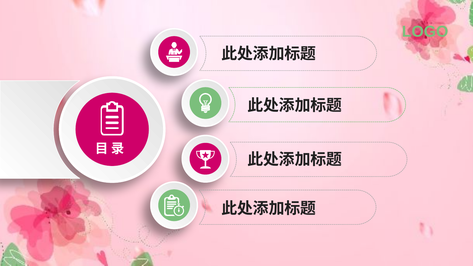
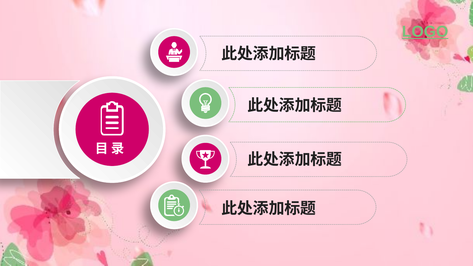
LOGO underline: none -> present (425, 32)
